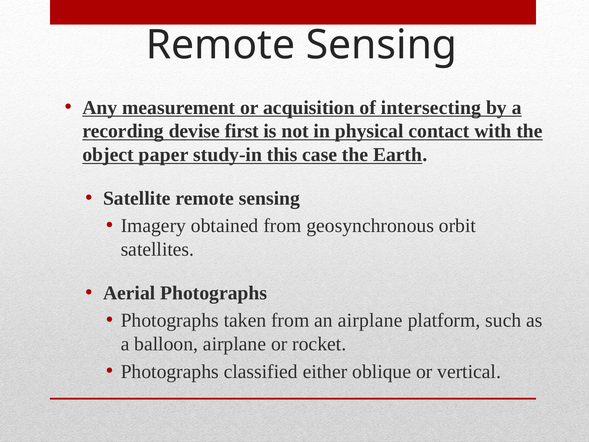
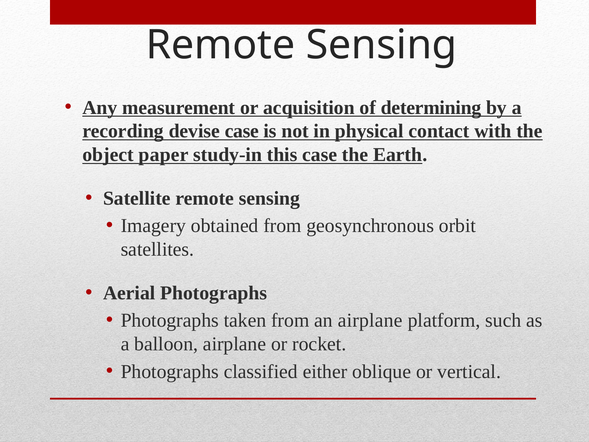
intersecting: intersecting -> determining (431, 108)
devise first: first -> case (242, 131)
